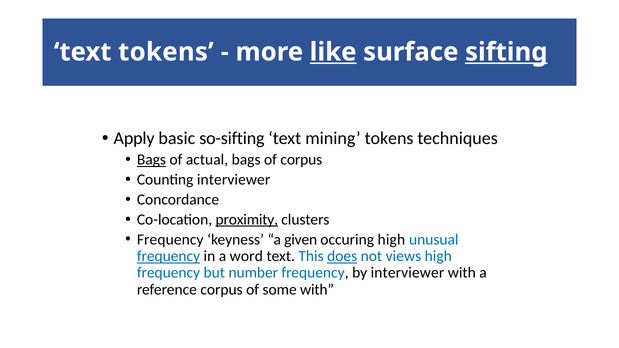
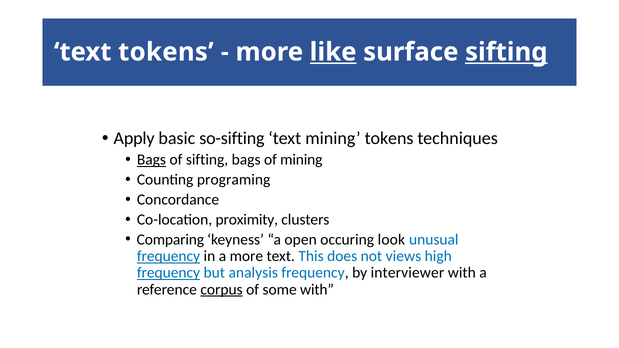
of actual: actual -> sifting (207, 160)
of corpus: corpus -> mining (301, 160)
Counting interviewer: interviewer -> programing (234, 180)
proximity underline: present -> none (247, 220)
Frequency: Frequency -> Comparing (170, 240)
given: given -> open (301, 240)
occuring high: high -> look (391, 240)
a word: word -> more (246, 256)
does underline: present -> none (342, 256)
frequency underline: none -> present (168, 273)
number: number -> analysis (253, 273)
corpus underline: none -> present (222, 290)
